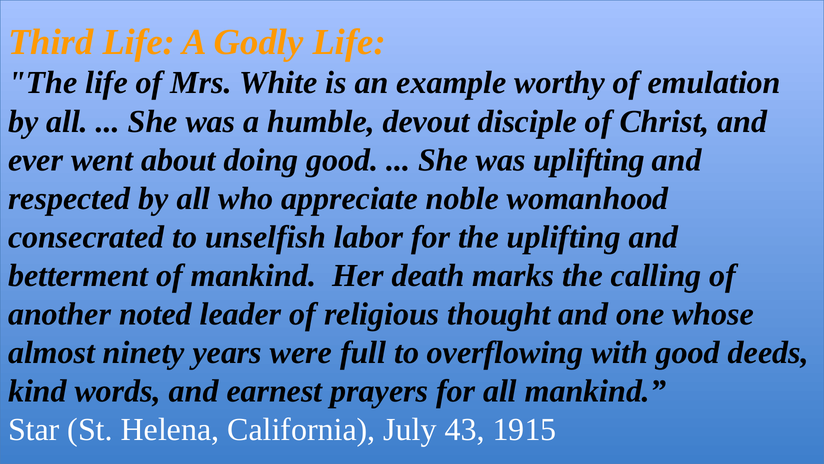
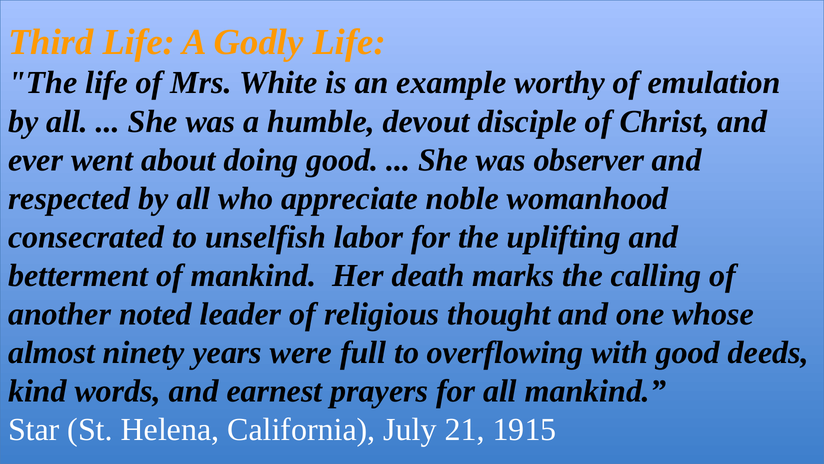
was uplifting: uplifting -> observer (589, 160)
43: 43 -> 21 (465, 429)
